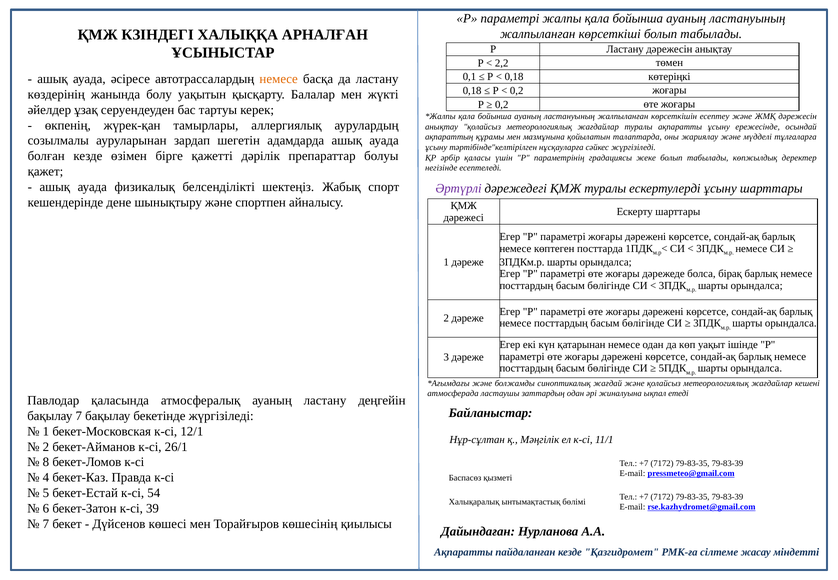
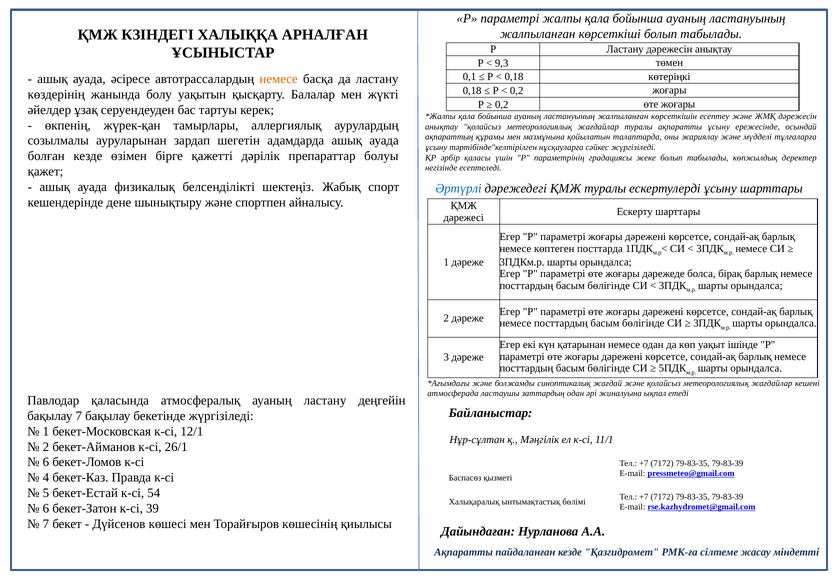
2,2: 2,2 -> 9,3 (502, 63)
Әртүрлі colour: purple -> blue (459, 188)
8: 8 -> 6 (46, 462)
